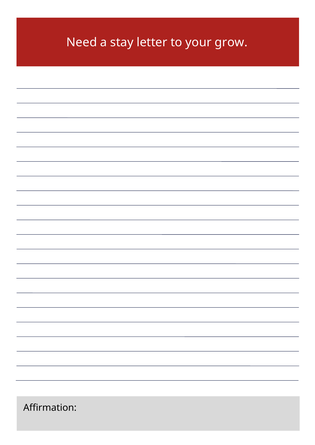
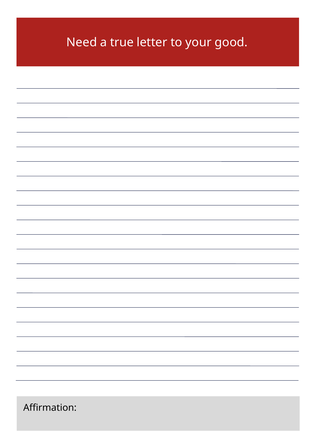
stay: stay -> true (122, 42)
grow: grow -> good (231, 42)
